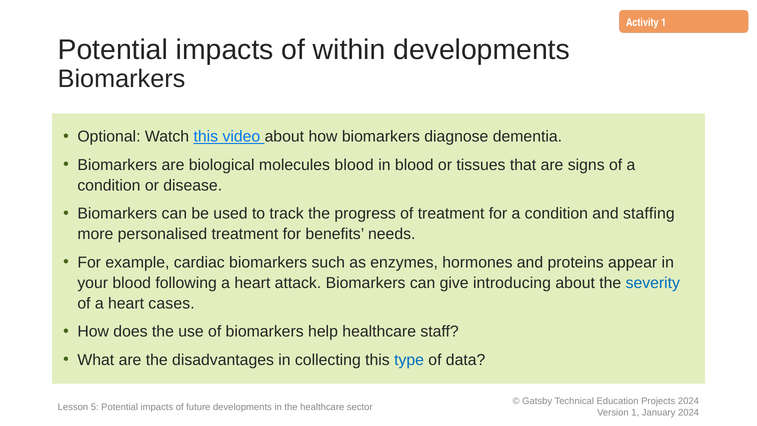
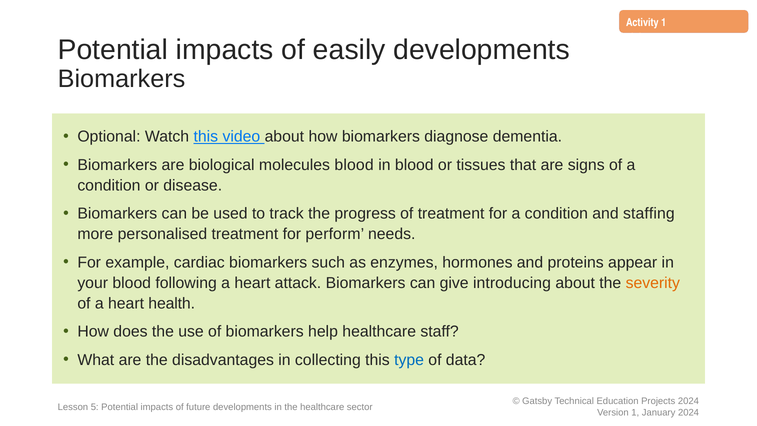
within: within -> easily (349, 50)
benefits: benefits -> perform (335, 234)
severity colour: blue -> orange (653, 283)
cases: cases -> health (172, 303)
